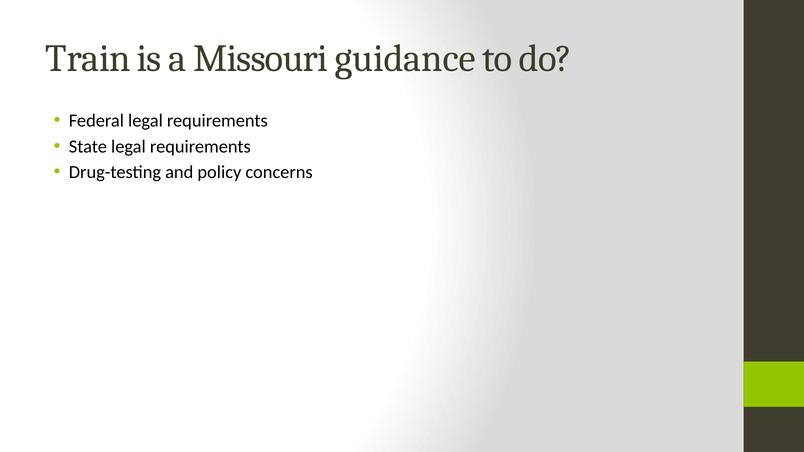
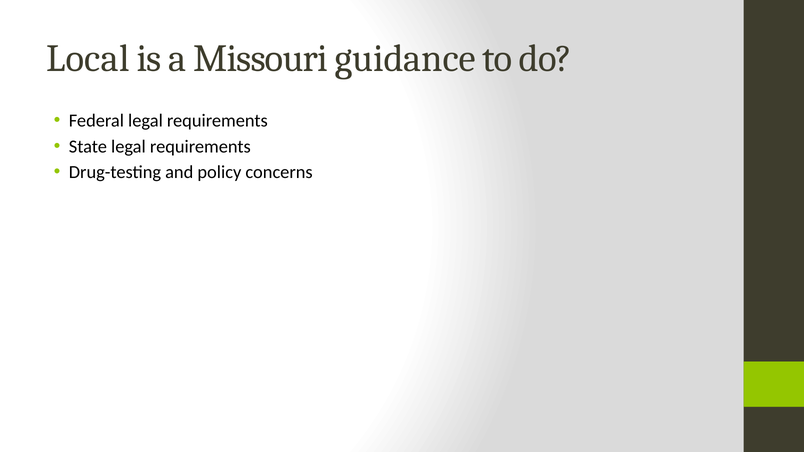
Train: Train -> Local (88, 58)
